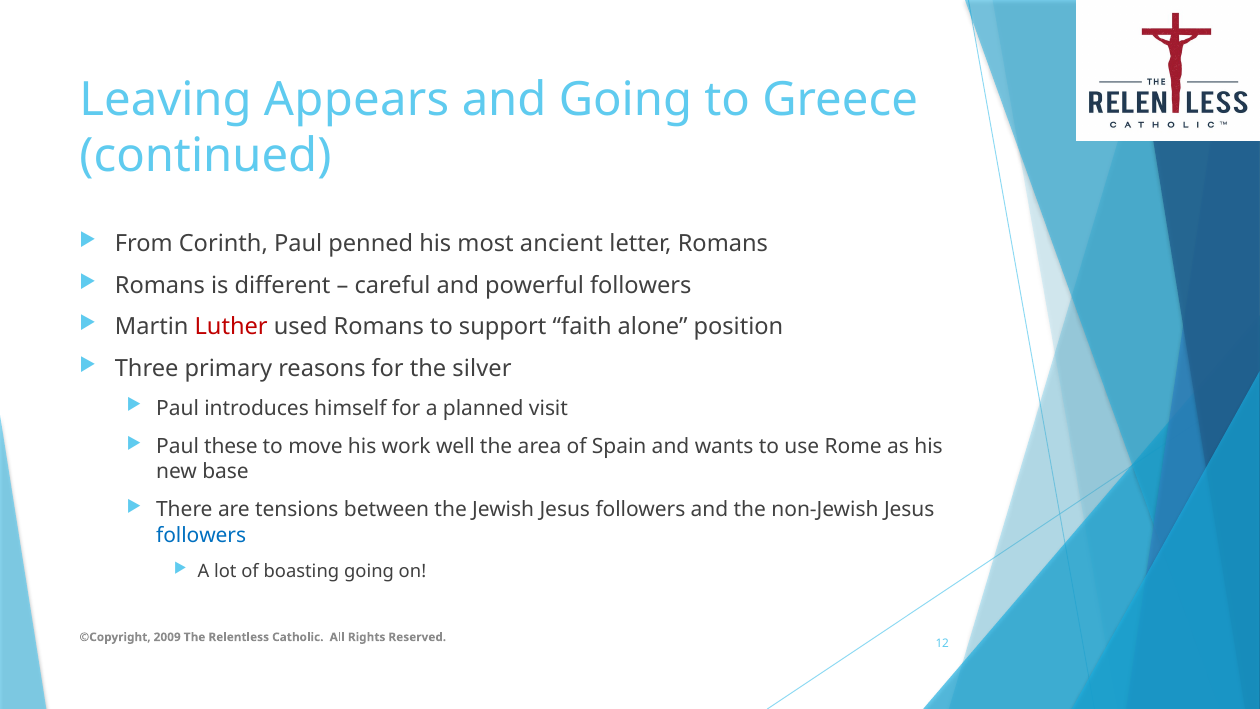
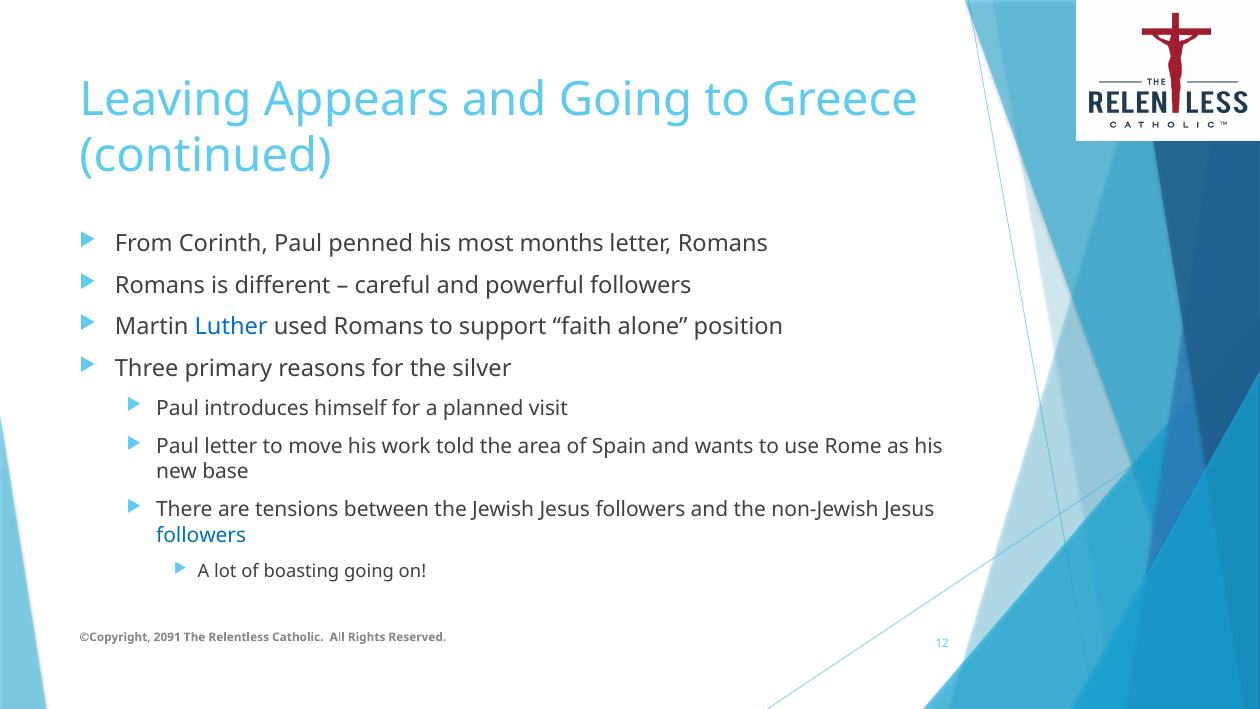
ancient: ancient -> months (562, 244)
Luther colour: red -> blue (231, 327)
Paul these: these -> letter (231, 446)
well: well -> told (455, 446)
2009: 2009 -> 2091 (167, 637)
